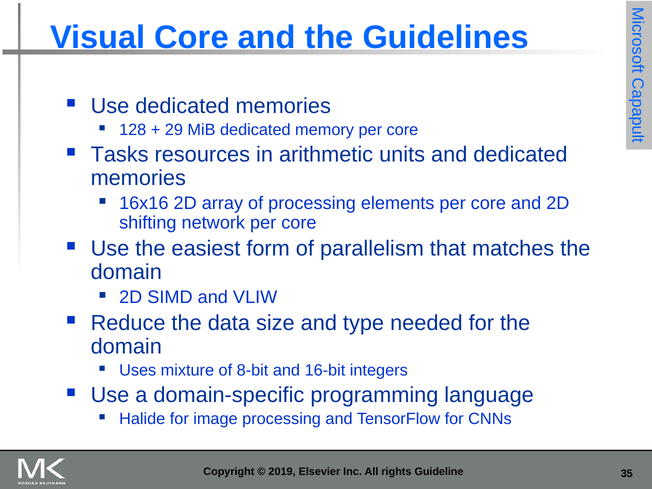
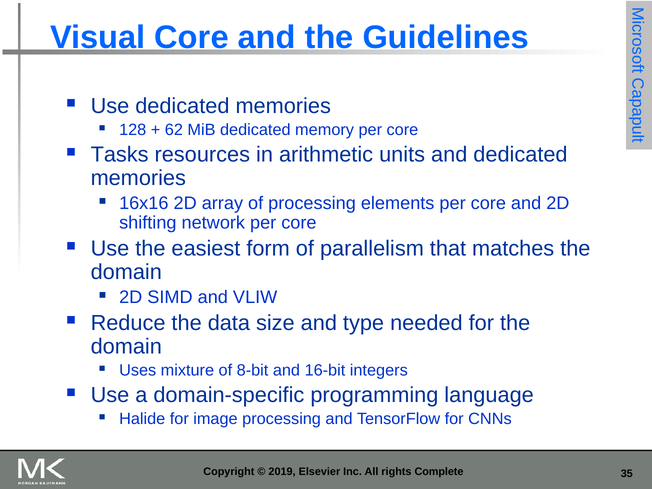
29: 29 -> 62 (174, 130)
Guideline: Guideline -> Complete (439, 472)
